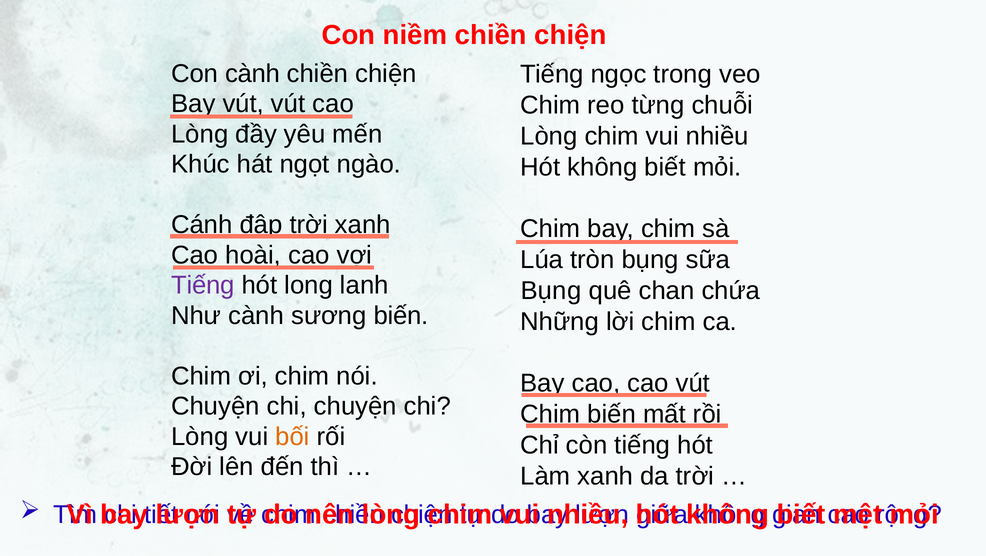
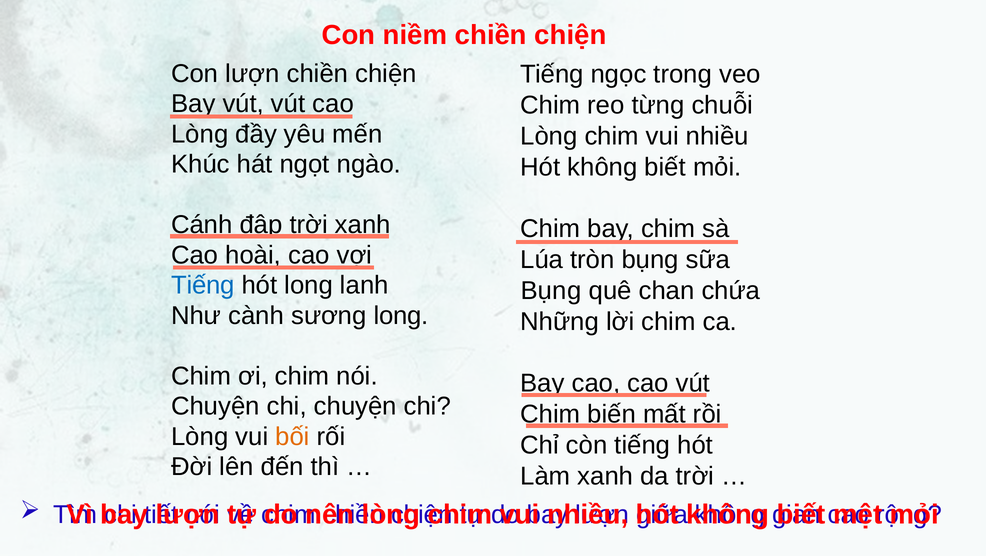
Con cành: cành -> lượn (253, 74)
Tiếng colour: purple -> blue (203, 285)
sương biến: biến -> long (401, 316)
